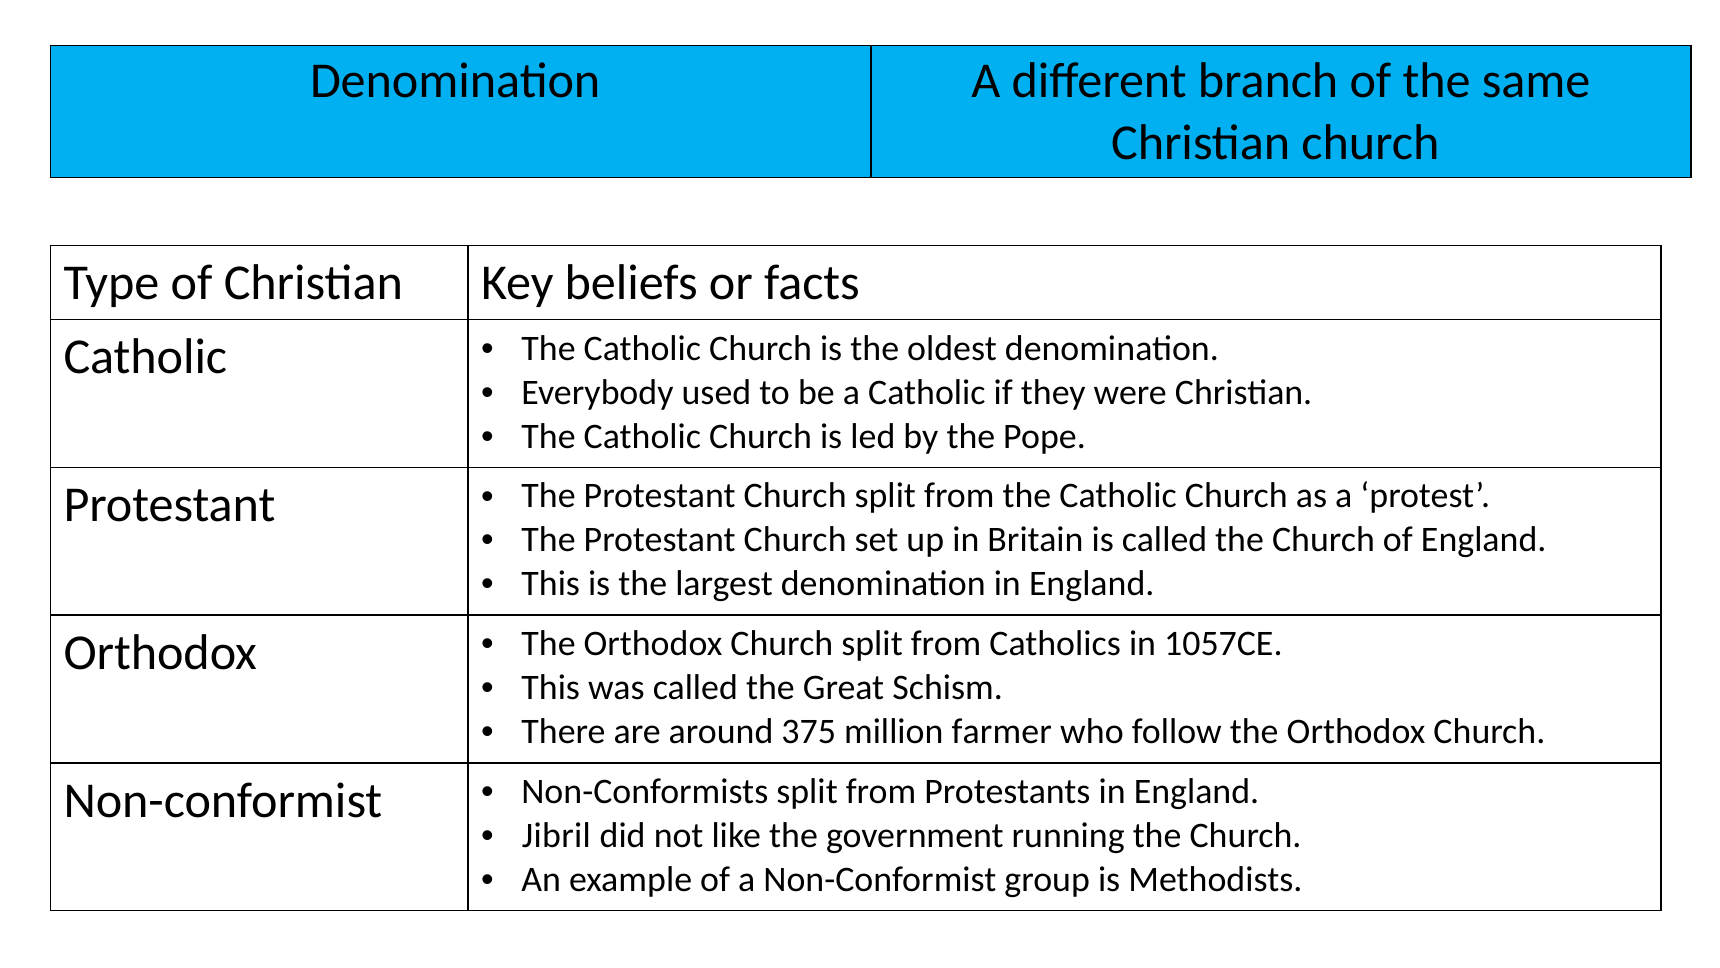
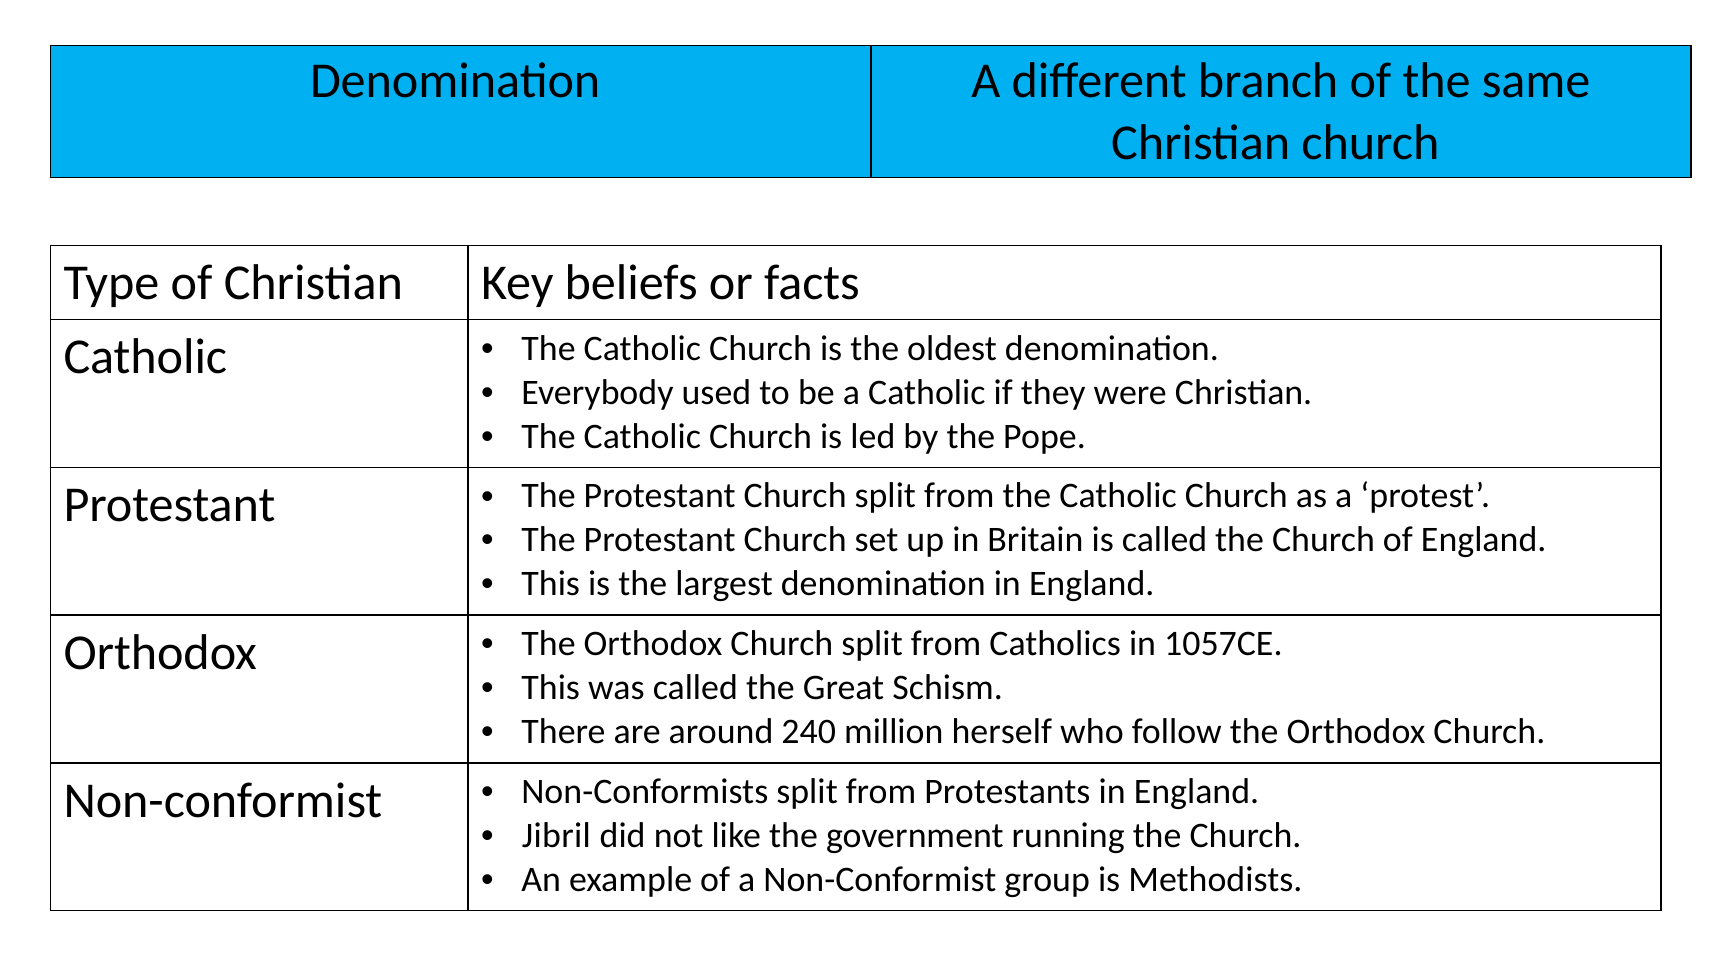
375: 375 -> 240 (809, 731)
farmer: farmer -> herself (1002, 731)
